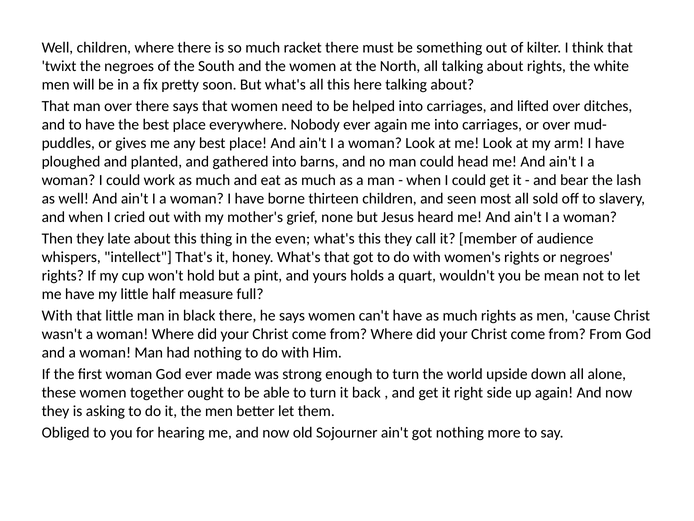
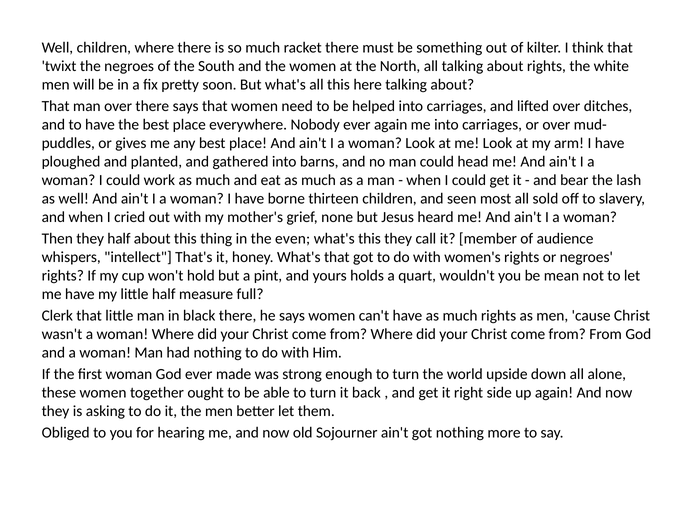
they late: late -> half (119, 238)
With: With -> Clerk (57, 315)
